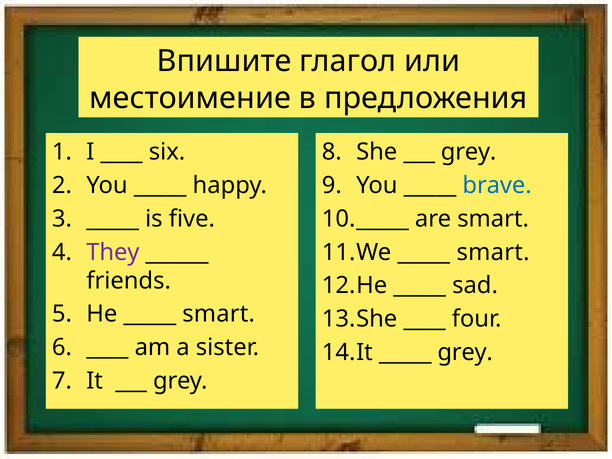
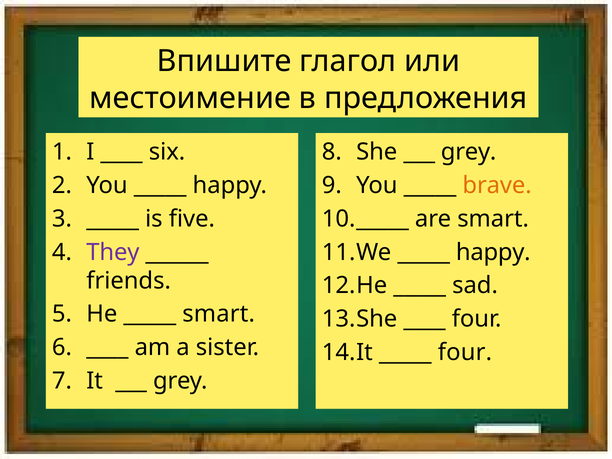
brave colour: blue -> orange (497, 185)
smart: smart -> happy (493, 252)
grey: grey -> four (465, 352)
